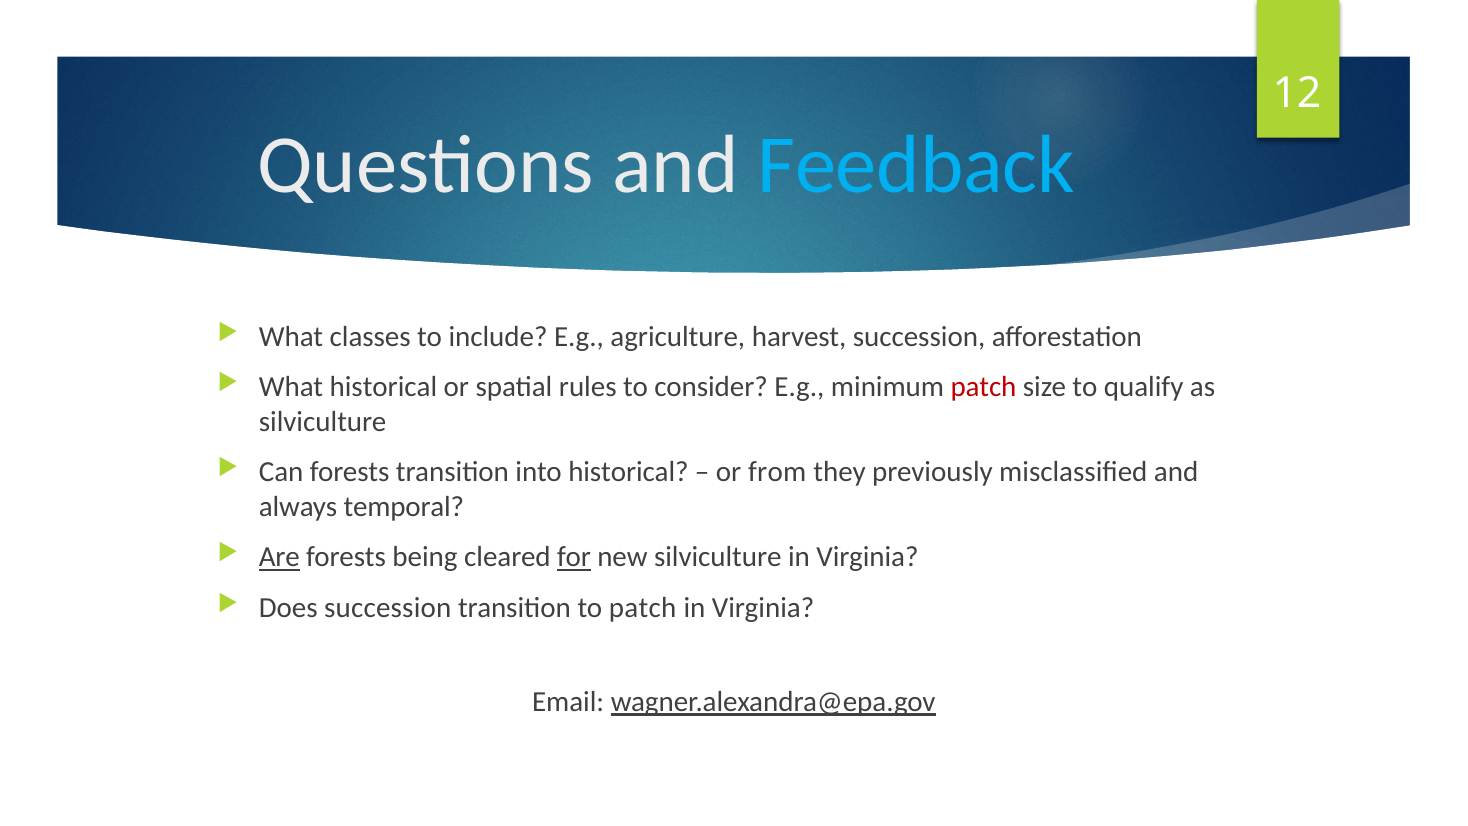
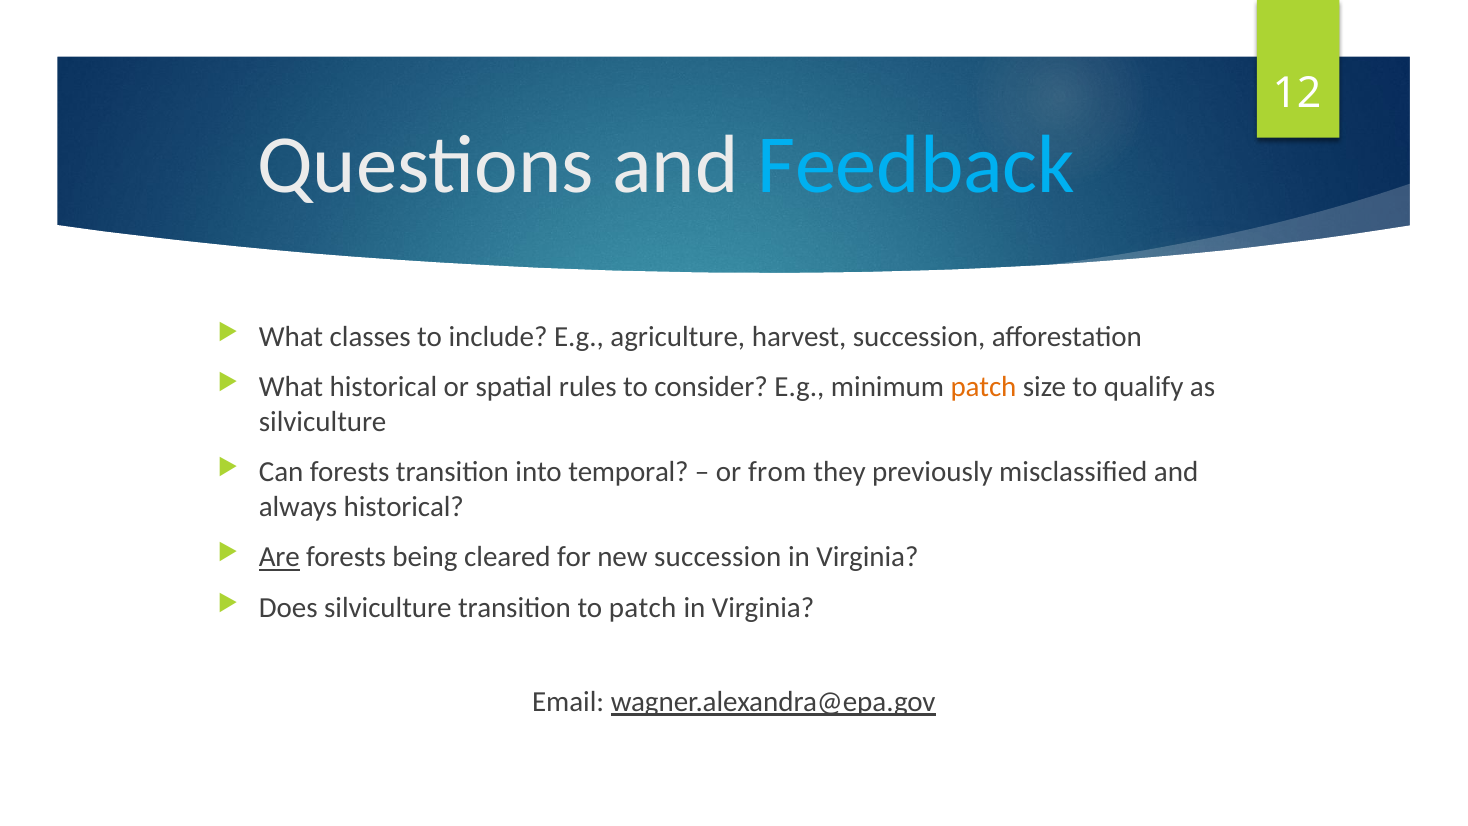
patch colour: red -> orange (984, 387)
into historical: historical -> temporal (628, 472)
always temporal: temporal -> historical (404, 507)
for underline: present -> none (574, 557)
new silviculture: silviculture -> succession (718, 557)
Does succession: succession -> silviculture (388, 607)
